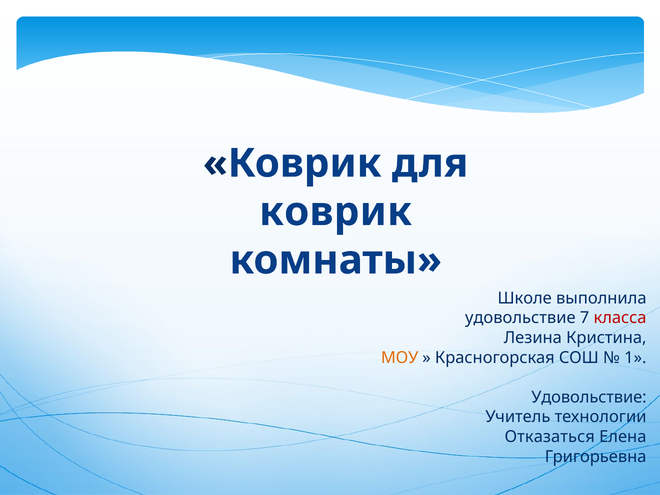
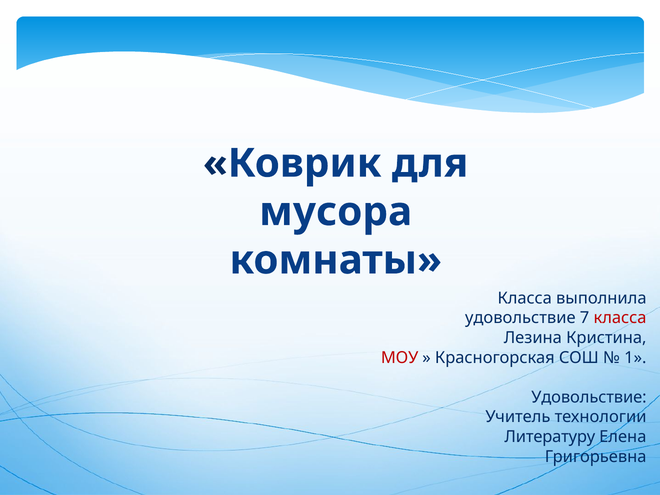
коврик: коврик -> мусора (336, 212)
Школе: Школе -> Класса (525, 298)
МОУ colour: orange -> red (400, 358)
Отказаться: Отказаться -> Литературу (550, 437)
